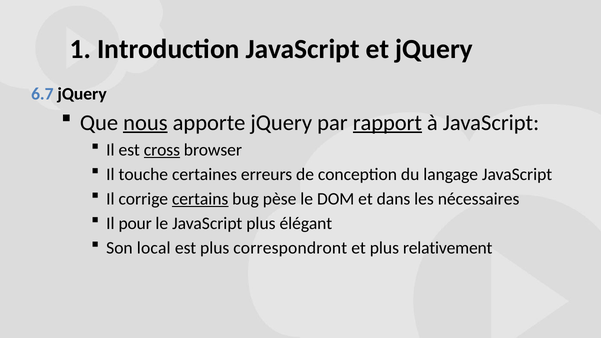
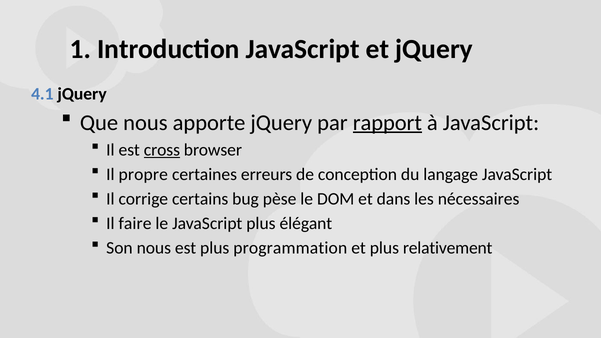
6.7: 6.7 -> 4.1 (42, 94)
nous underline: present -> none (145, 123)
touche: touche -> propre (143, 174)
certains underline: present -> none (200, 199)
pour: pour -> faire (135, 223)
Son local: local -> nous (154, 248)
correspondront: correspondront -> programmation (290, 248)
